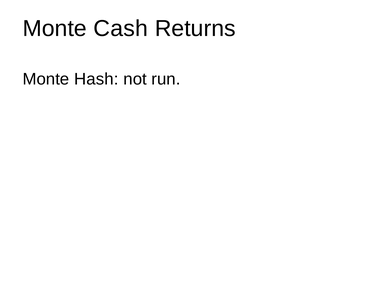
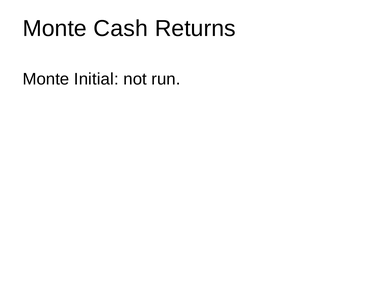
Hash: Hash -> Initial (96, 79)
